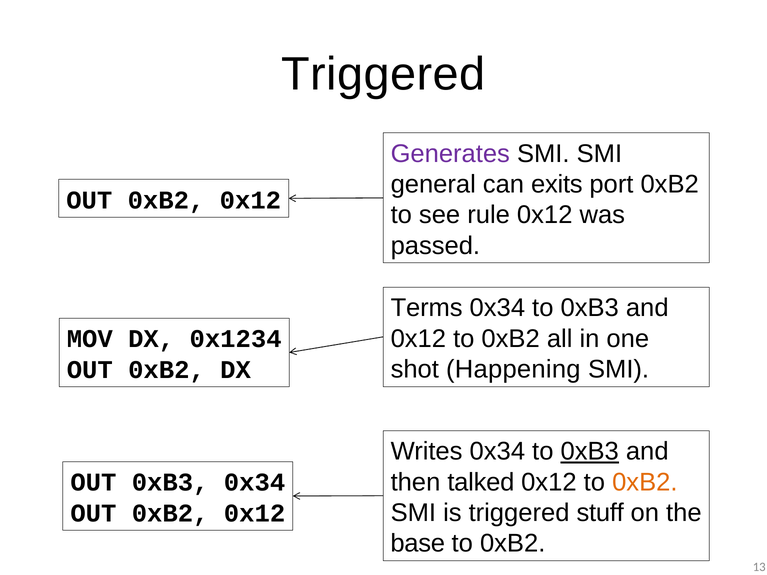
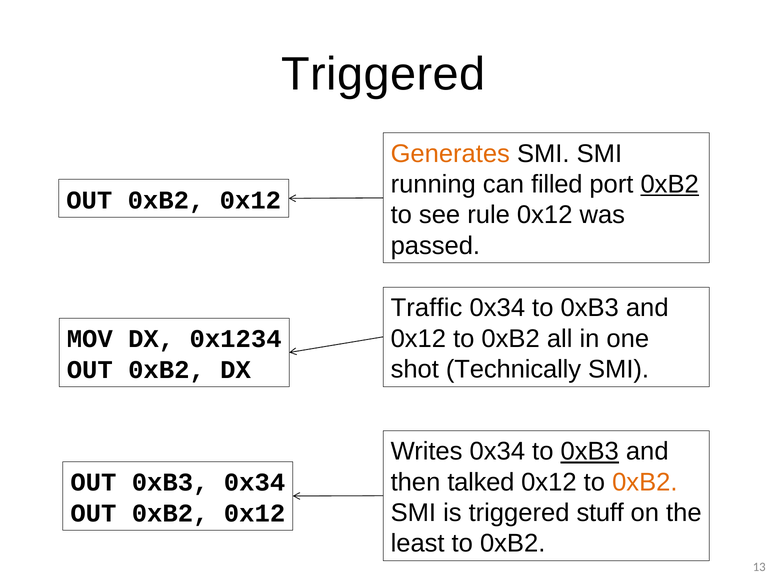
Generates colour: purple -> orange (450, 154)
general: general -> running (433, 184)
exits: exits -> filled (557, 184)
0xB2 underline: none -> present (670, 184)
Terms: Terms -> Traffic (426, 308)
Happening: Happening -> Technically (514, 369)
base: base -> least (418, 544)
